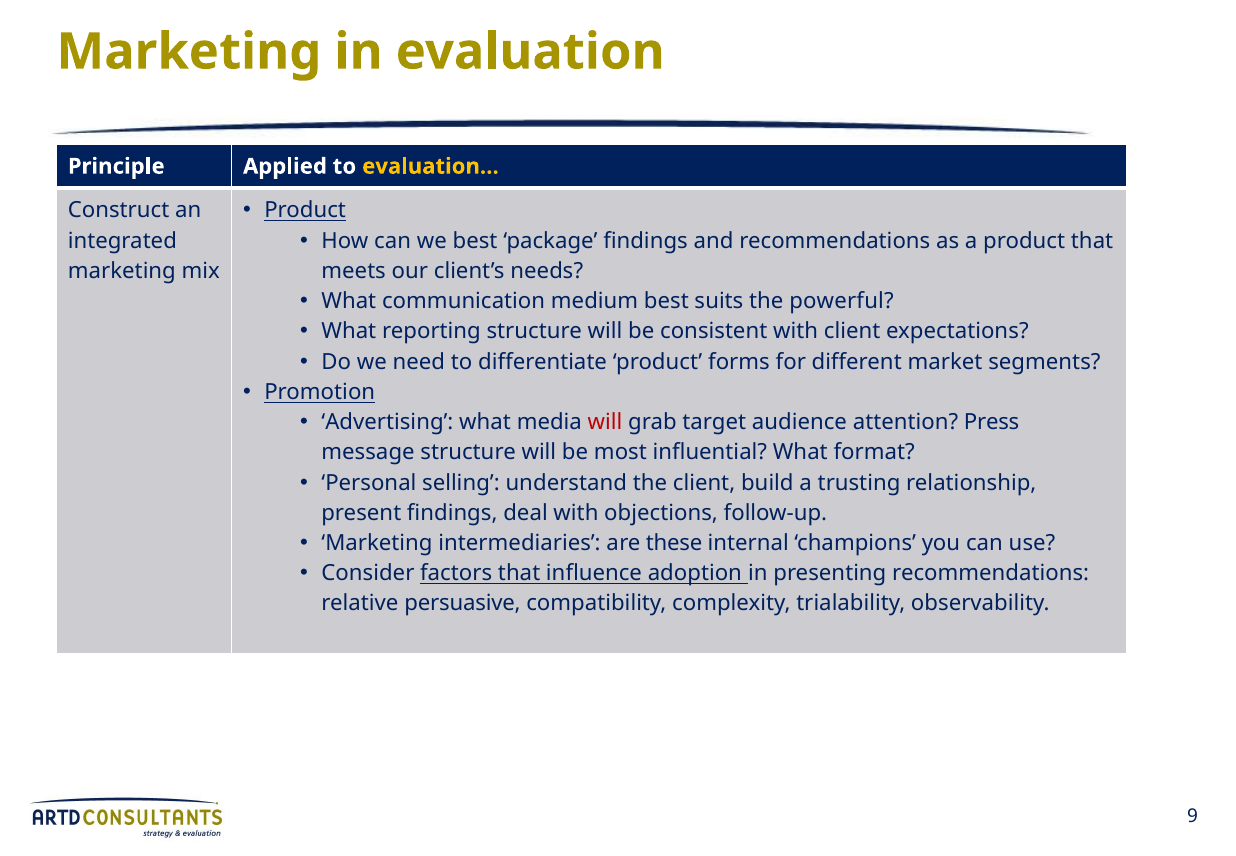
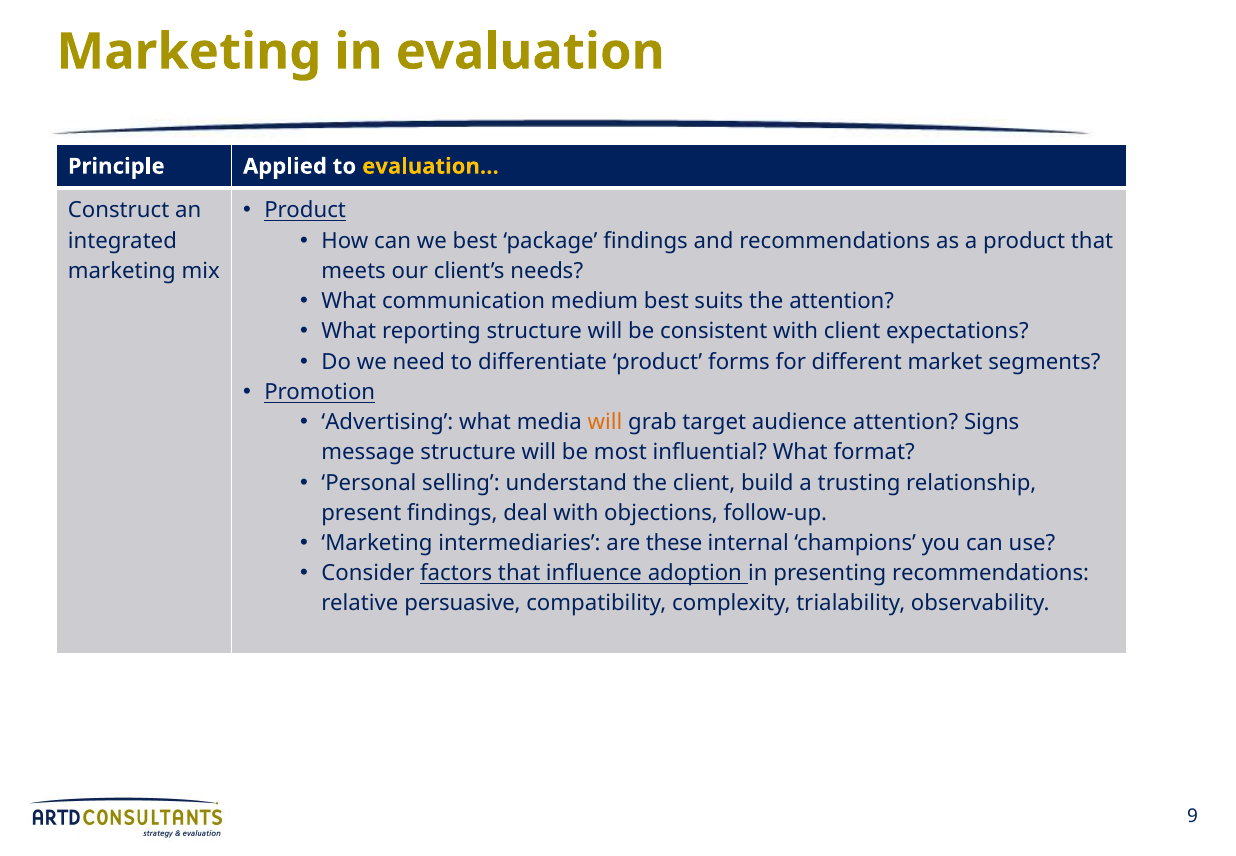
the powerful: powerful -> attention (842, 301)
will colour: red -> orange (605, 422)
Press: Press -> Signs (992, 422)
